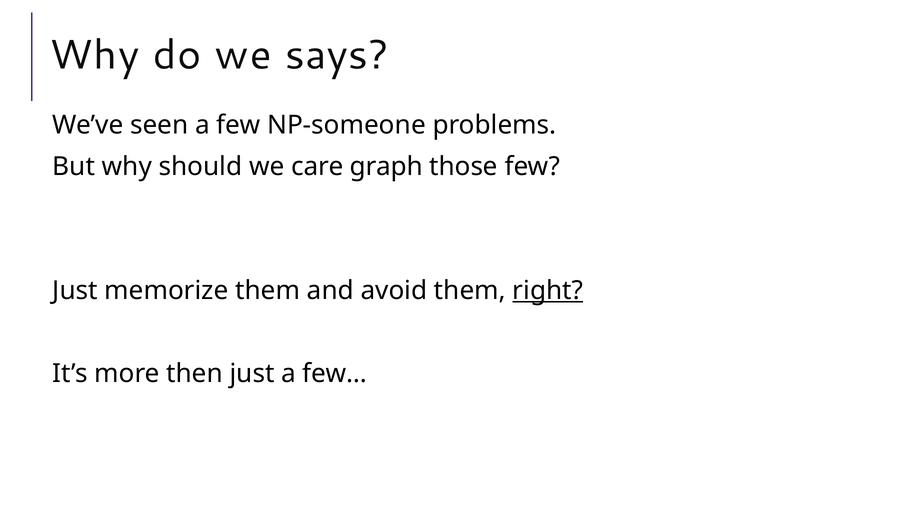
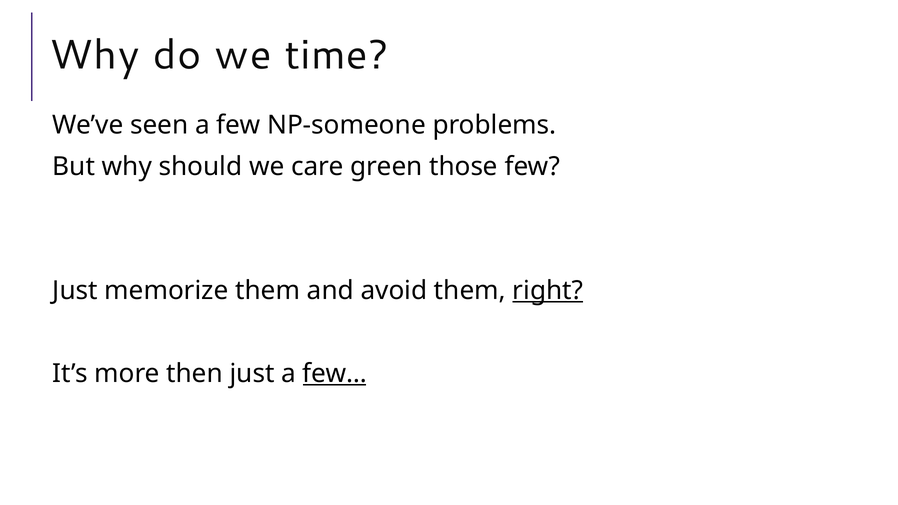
says: says -> time (337, 55)
graph: graph -> green (386, 167)
few… underline: none -> present (335, 374)
